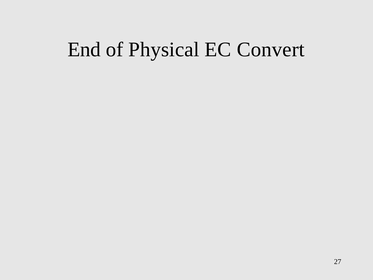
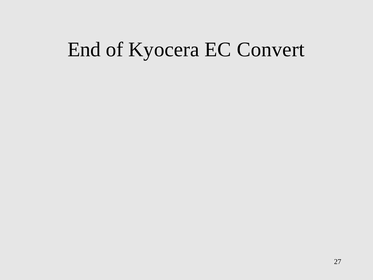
Physical: Physical -> Kyocera (164, 50)
